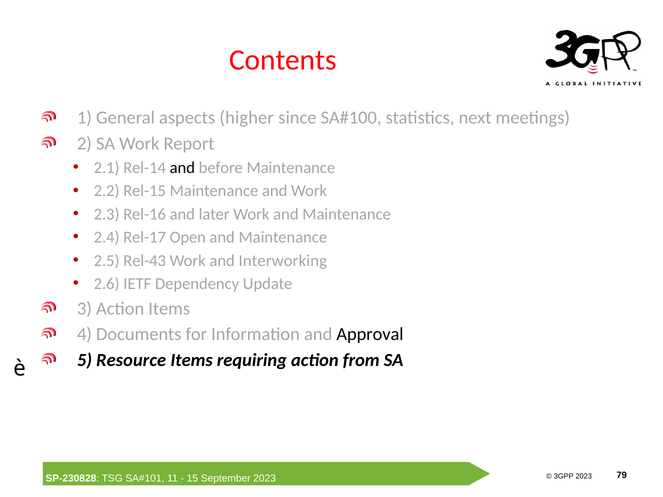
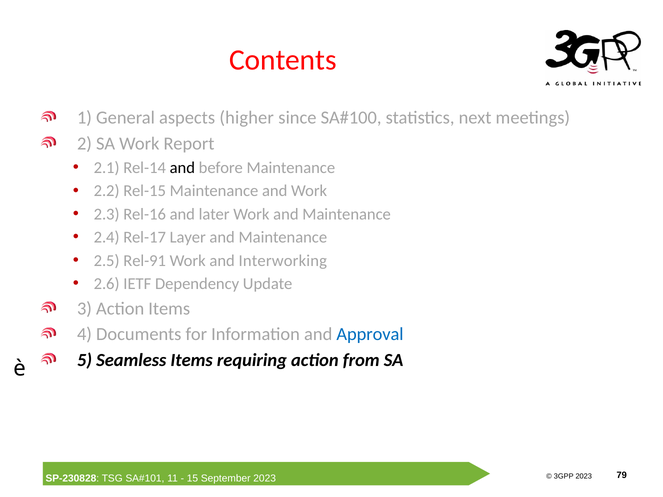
Open: Open -> Layer (188, 237)
Rel-43: Rel-43 -> Rel-91 (145, 261)
Approval colour: black -> blue (370, 334)
Resource: Resource -> Seamless (131, 360)
